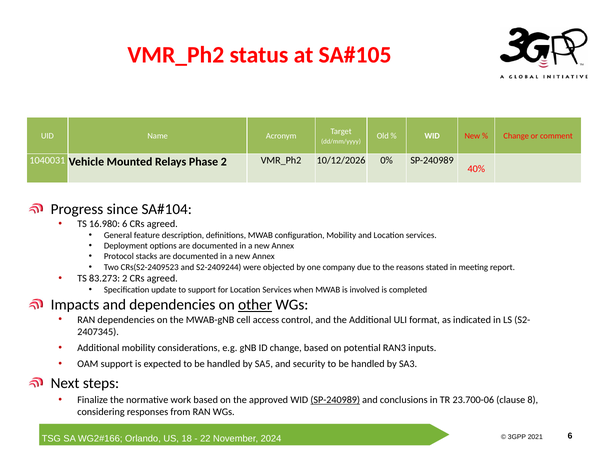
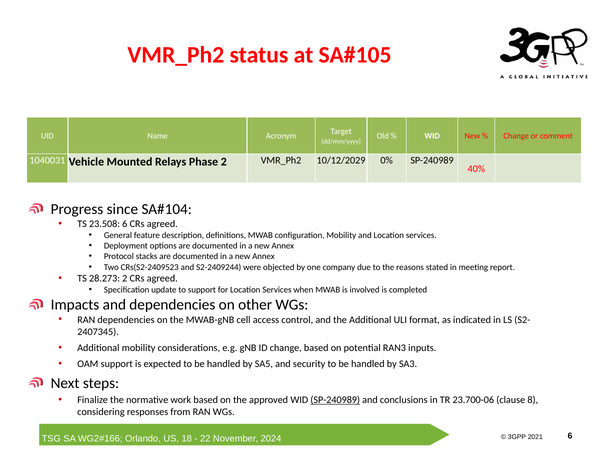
10/12/2026: 10/12/2026 -> 10/12/2029 (341, 161)
16.980: 16.980 -> 23.508 (105, 224)
83.273: 83.273 -> 28.273 (105, 279)
other underline: present -> none (255, 305)
